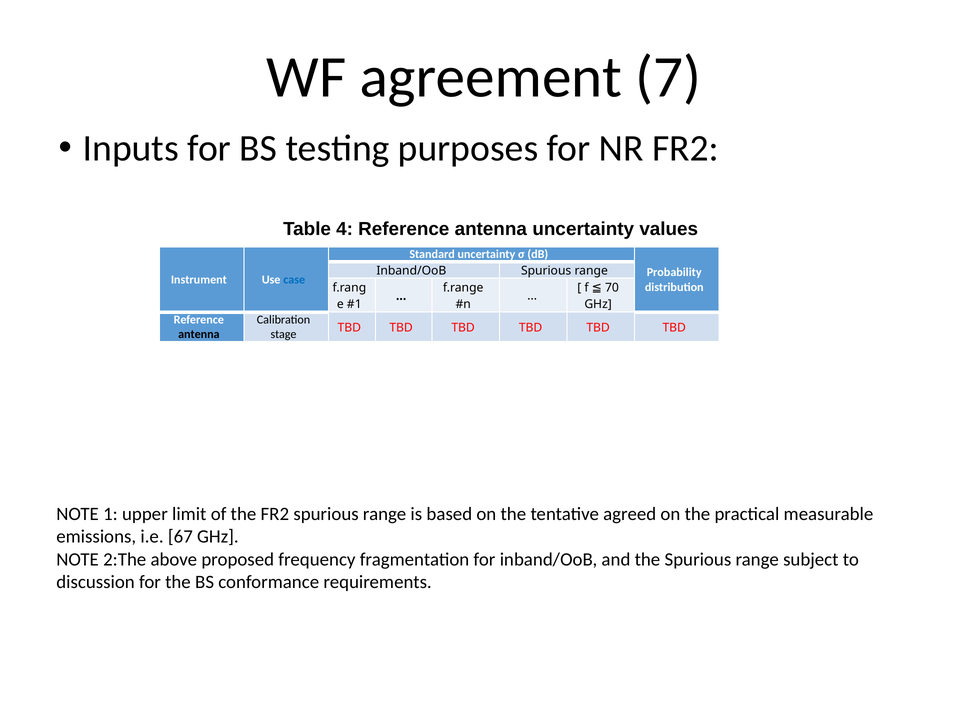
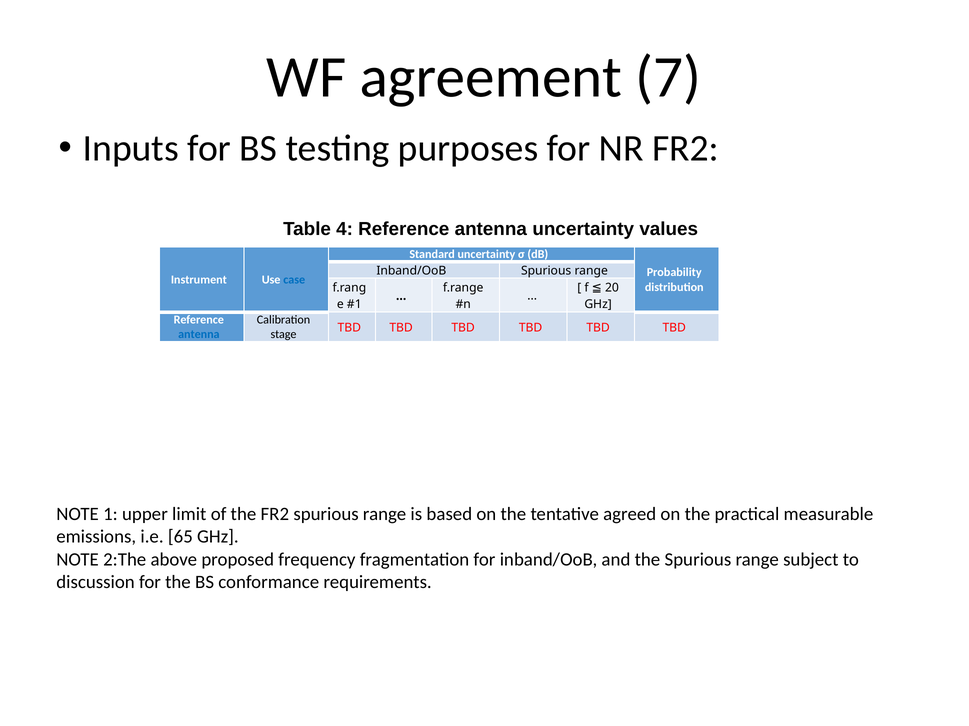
70: 70 -> 20 (612, 288)
antenna colour: black -> blue (199, 335)
67: 67 -> 65 (180, 537)
